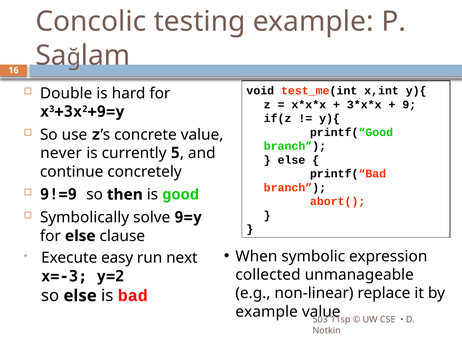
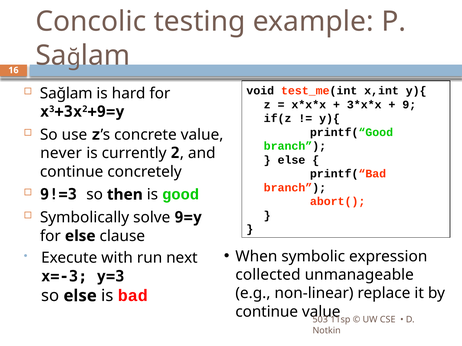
Double: Double -> Sağlam (66, 93)
5: 5 -> 2 (175, 153)
9!=9: 9!=9 -> 9!=3 (58, 195)
easy: easy -> with (117, 258)
y=2: y=2 -> y=3 (111, 277)
example: example -> continue (267, 312)
